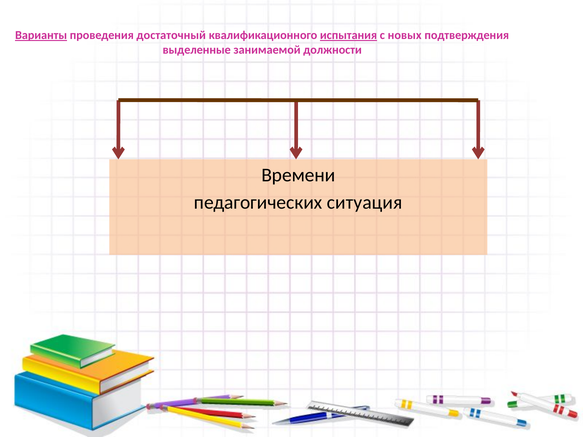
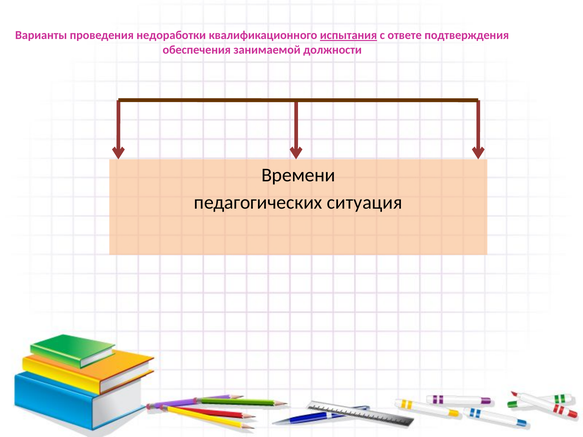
Варианты underline: present -> none (41, 35)
достаточный: достаточный -> недоработки (171, 35)
новых: новых -> ответе (405, 35)
выделенные: выделенные -> обеспечения (197, 50)
